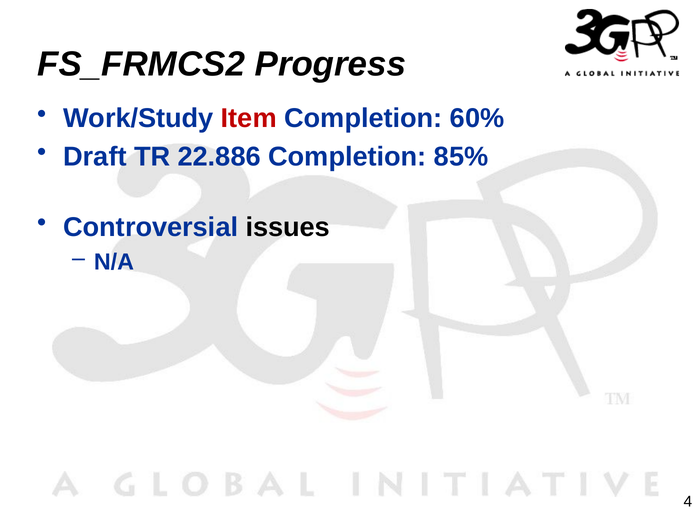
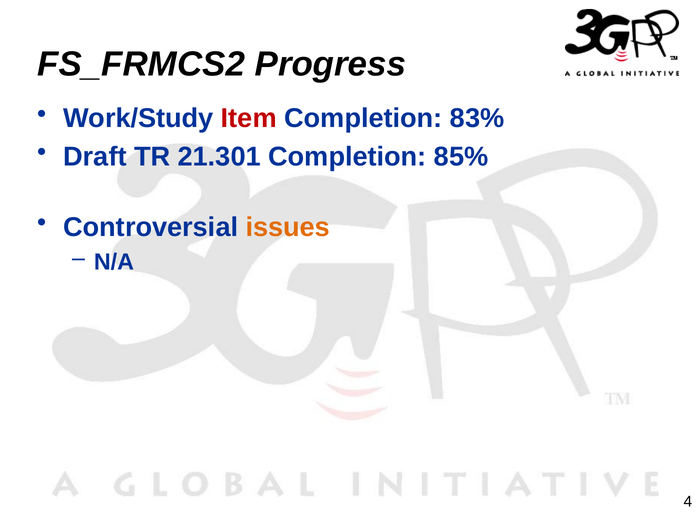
60%: 60% -> 83% (477, 119)
22.886: 22.886 -> 21.301 (219, 157)
issues colour: black -> orange (288, 227)
